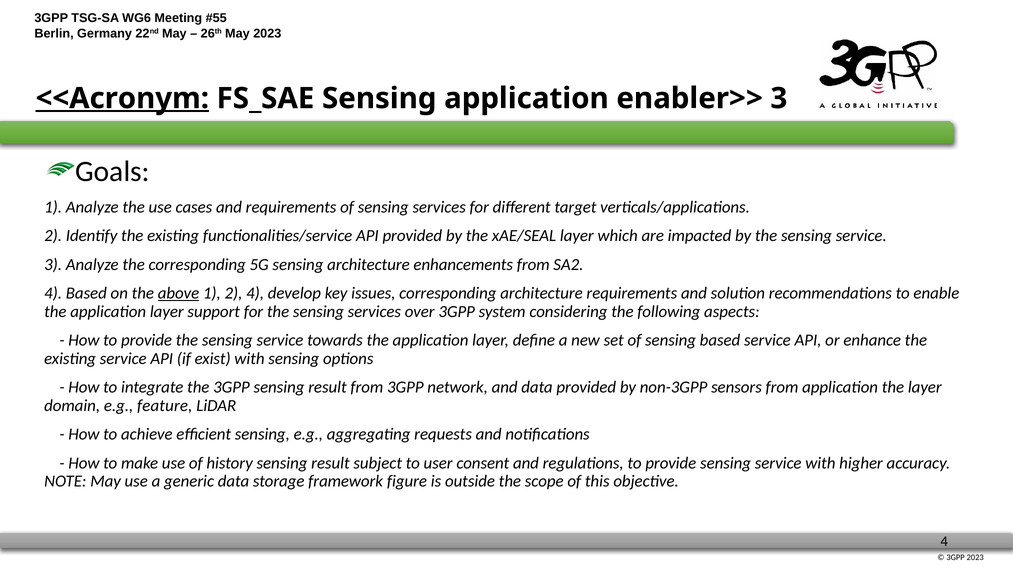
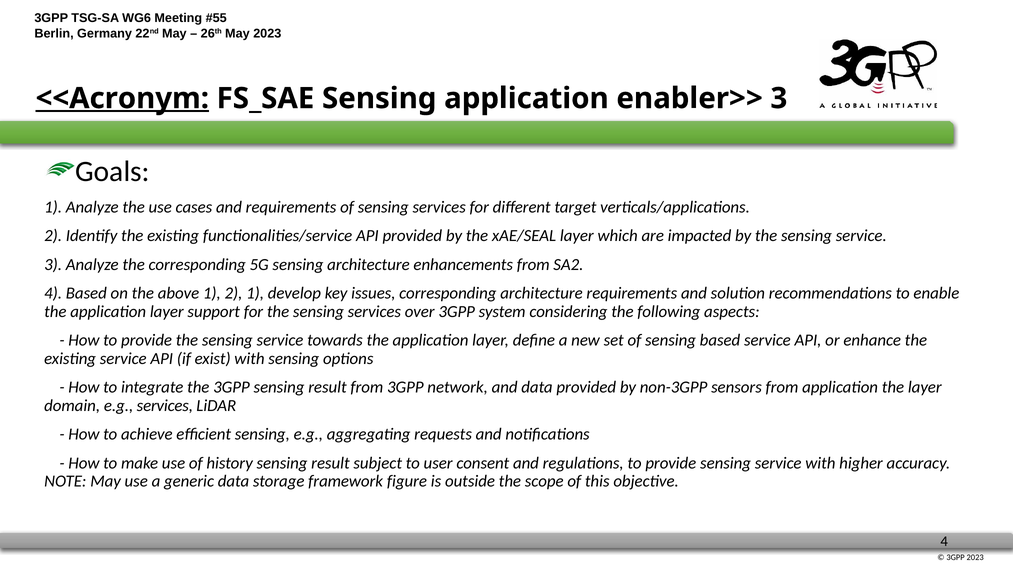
above underline: present -> none (179, 293)
2 4: 4 -> 1 (255, 293)
e.g feature: feature -> services (165, 405)
